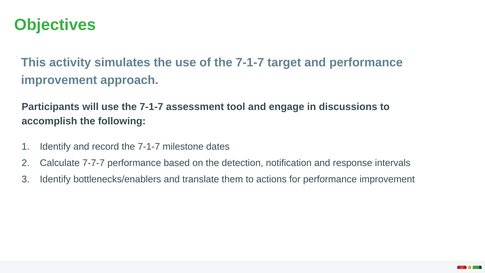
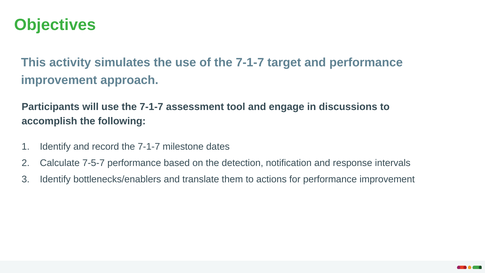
7-7-7: 7-7-7 -> 7-5-7 (94, 163)
